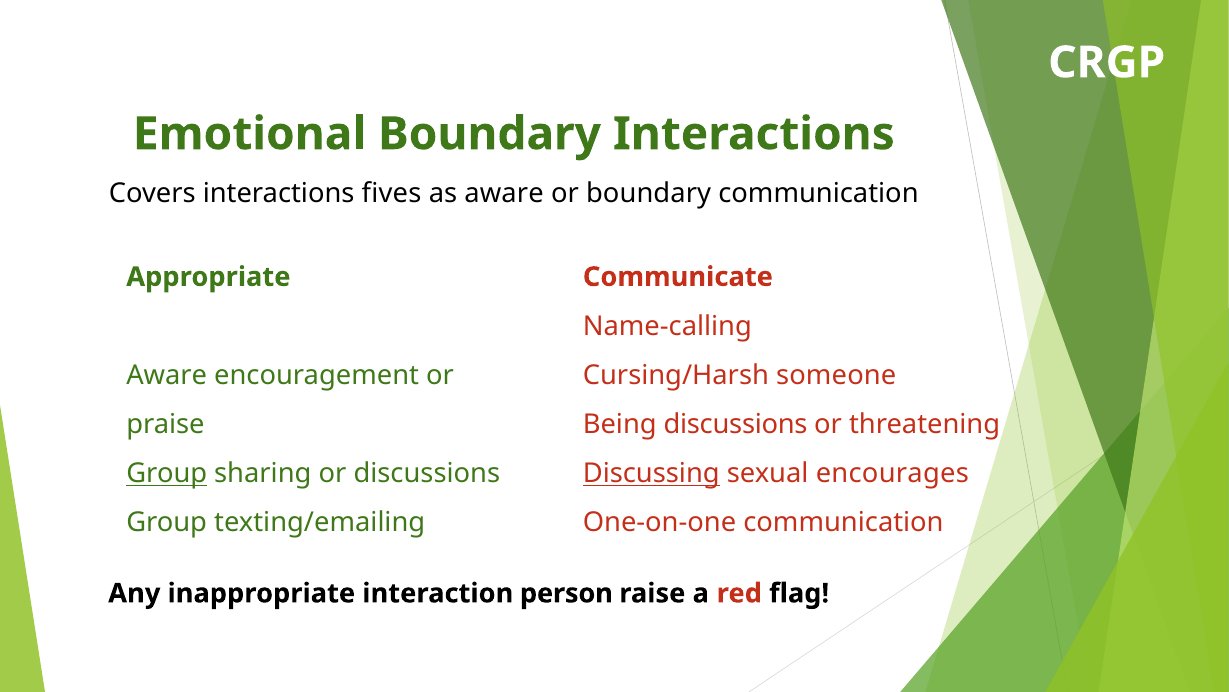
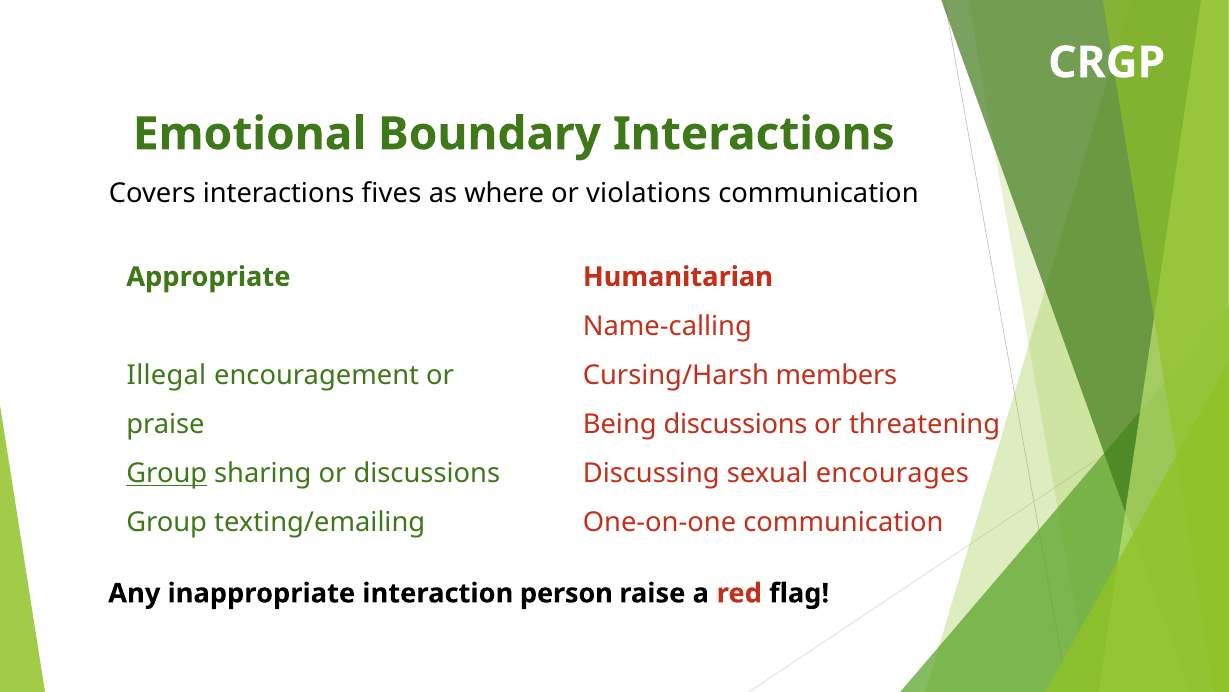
as aware: aware -> where (504, 193)
or boundary: boundary -> violations (649, 193)
Communicate: Communicate -> Humanitarian (678, 277)
Aware: Aware -> Illegal (167, 375)
someone: someone -> members (836, 375)
Discussing underline: present -> none (651, 473)
